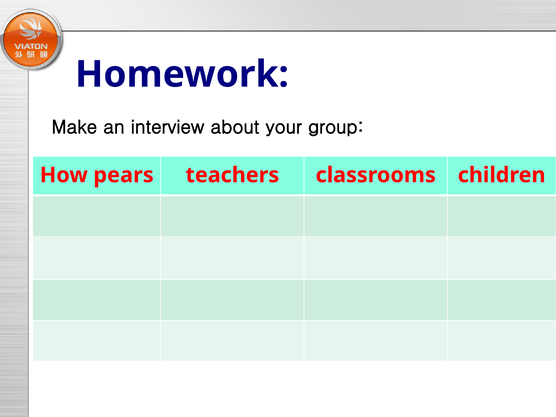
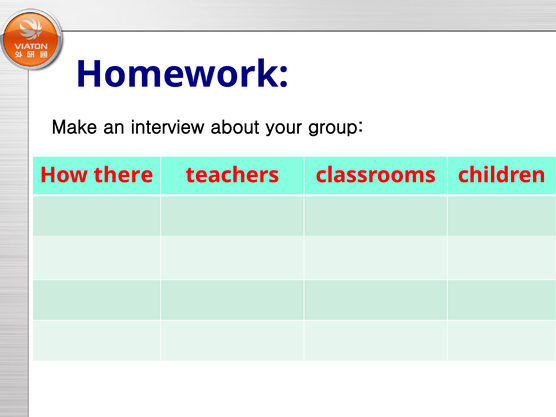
pears: pears -> there (123, 175)
